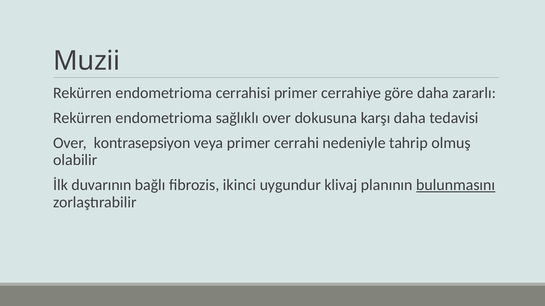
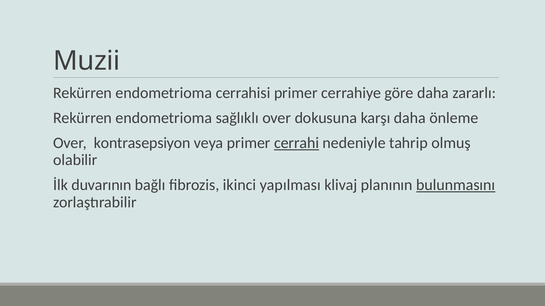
tedavisi: tedavisi -> önleme (454, 118)
cerrahi underline: none -> present (297, 143)
uygundur: uygundur -> yapılması (290, 185)
